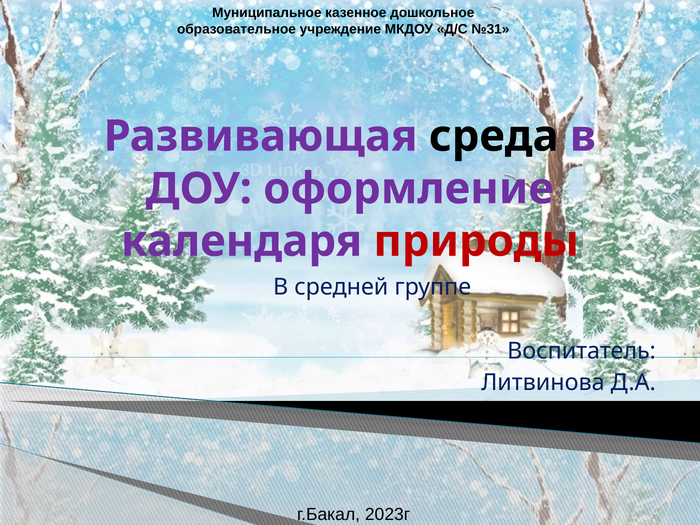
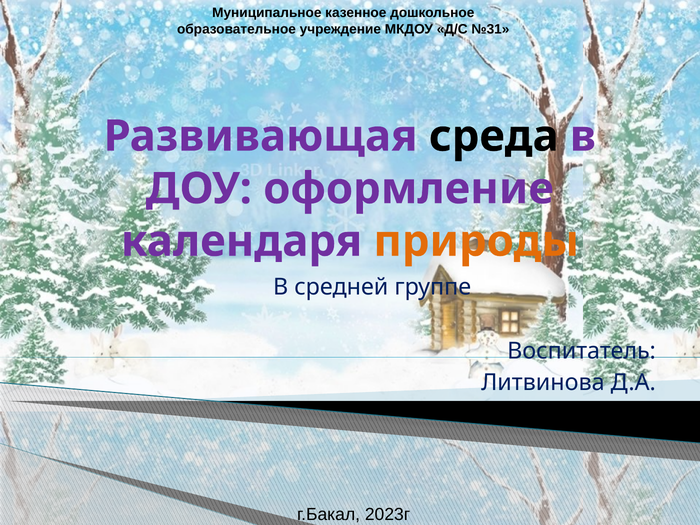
природы colour: red -> orange (476, 241)
